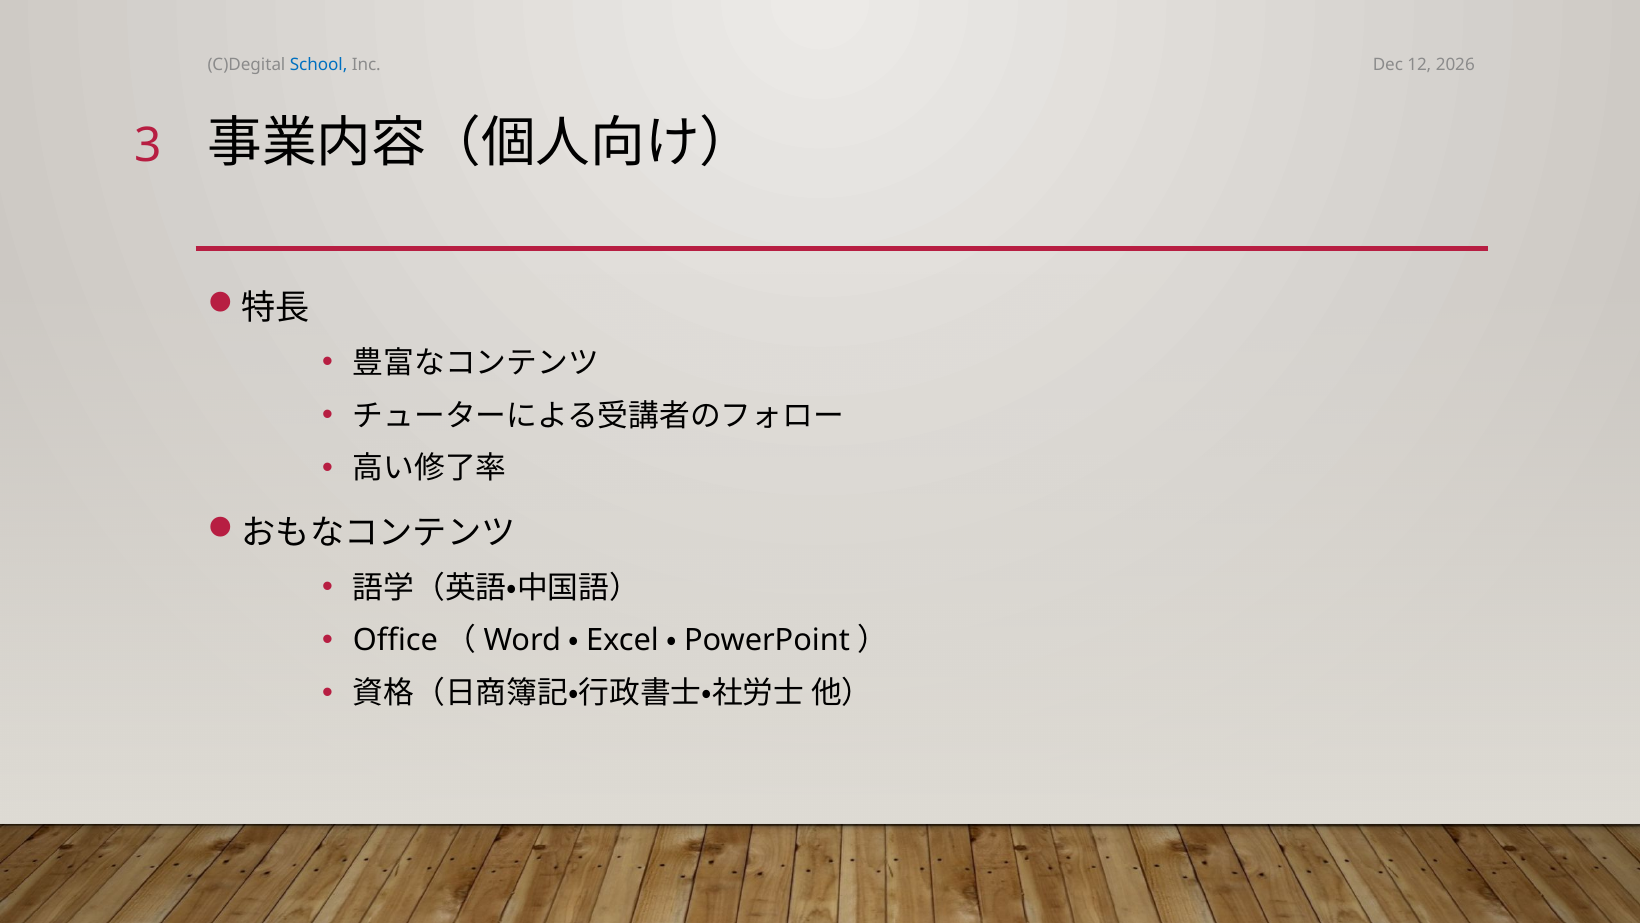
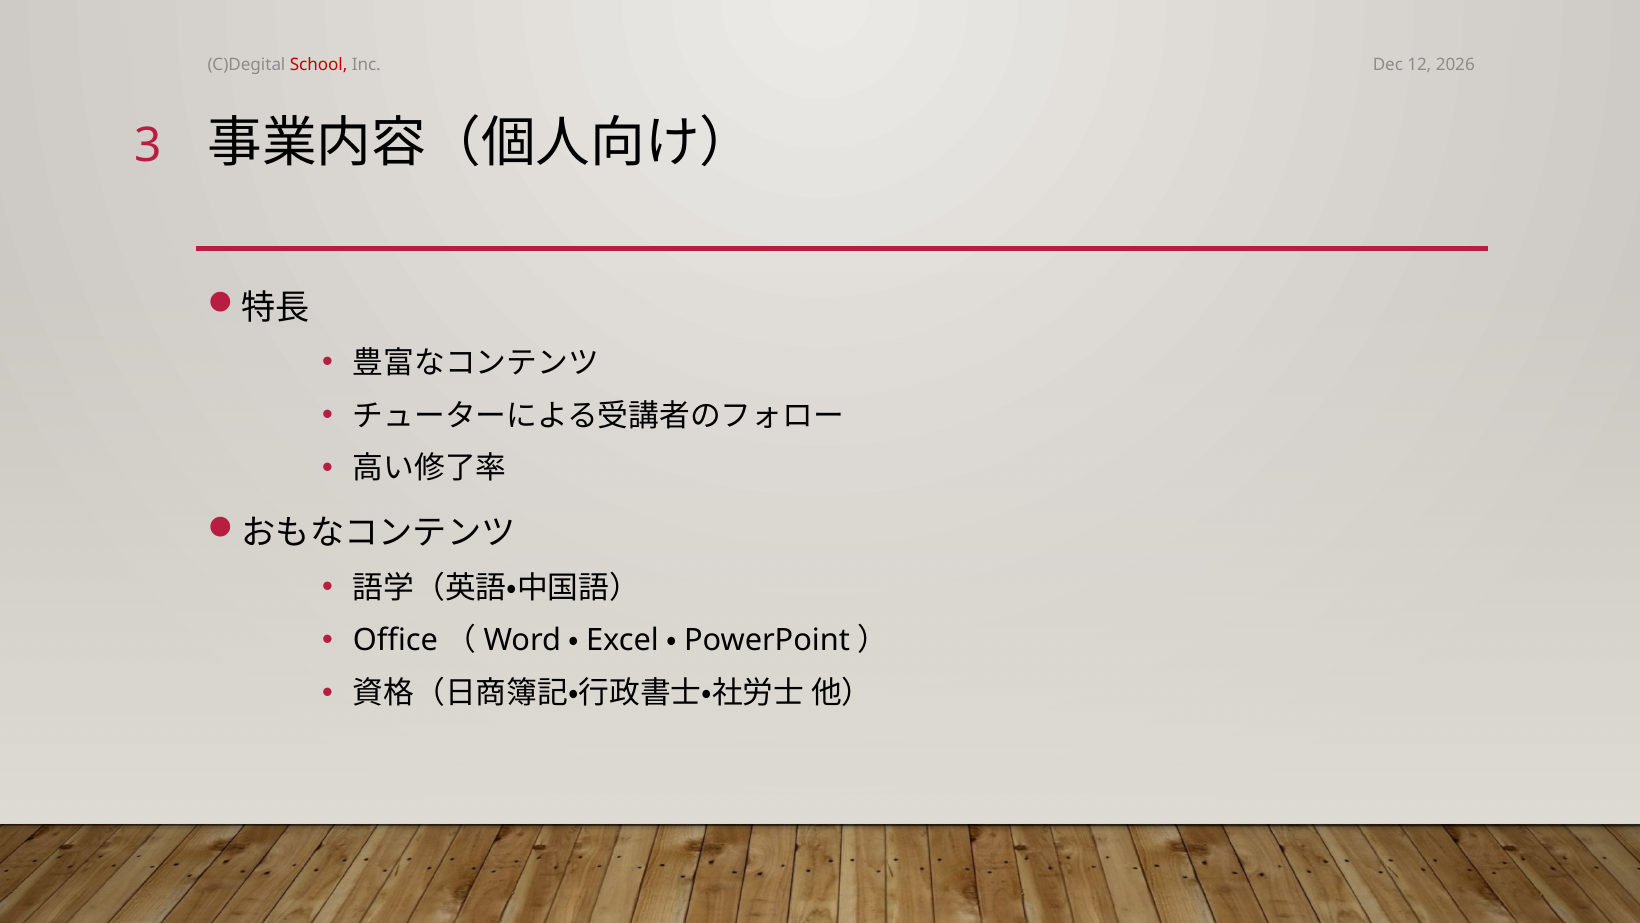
School colour: blue -> red (319, 65)
